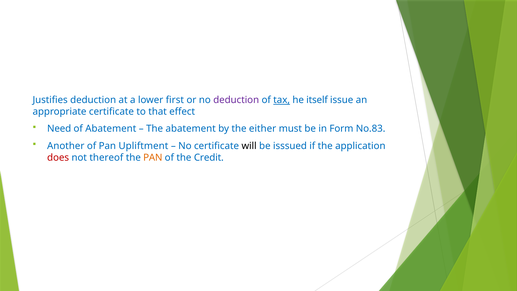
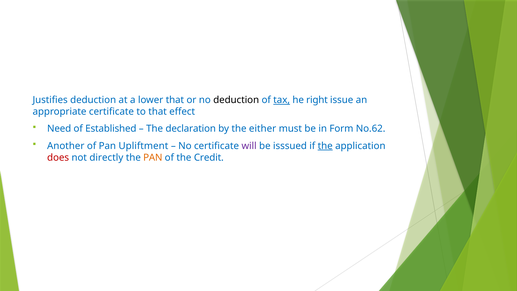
lower first: first -> that (175, 100)
deduction colour: purple -> black (236, 100)
itself: itself -> right (317, 100)
of Abatement: Abatement -> Established (111, 129)
The abatement: abatement -> declaration (191, 129)
No.83: No.83 -> No.62 (371, 129)
will colour: black -> purple (249, 146)
the underline: none -> present (325, 146)
thereof: thereof -> directly (106, 157)
